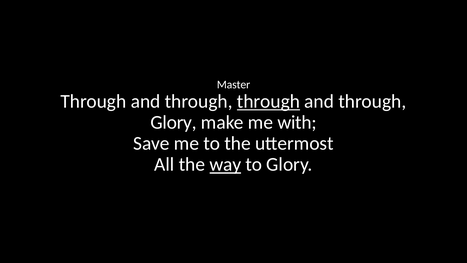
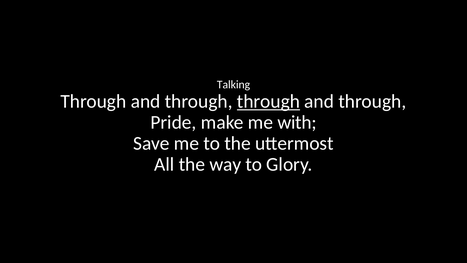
Master: Master -> Talking (233, 85)
Glory: Glory -> Pride (173, 122)
way underline: present -> none (225, 164)
